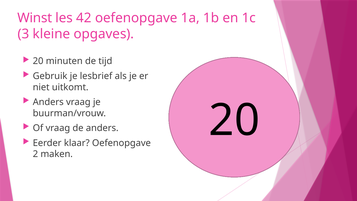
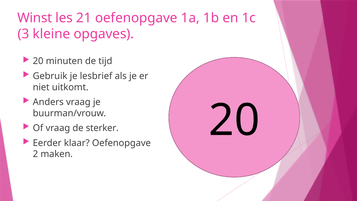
42: 42 -> 21 (84, 18)
de anders: anders -> sterker (102, 128)
